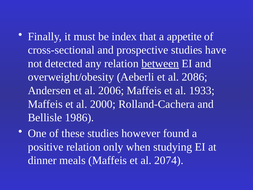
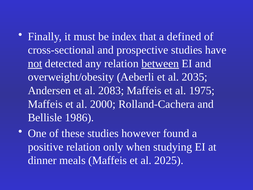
appetite: appetite -> defined (184, 36)
not underline: none -> present (35, 63)
2086: 2086 -> 2035 (195, 77)
2006: 2006 -> 2083 (111, 90)
1933: 1933 -> 1975 (202, 90)
2074: 2074 -> 2025 (169, 160)
